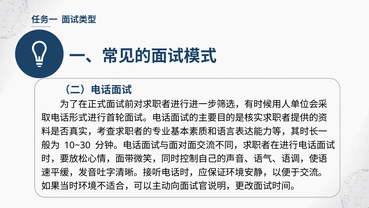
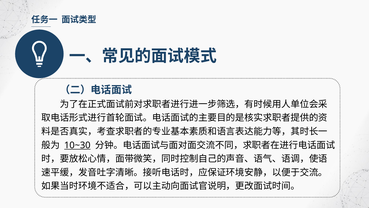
10~30 underline: none -> present (77, 145)
